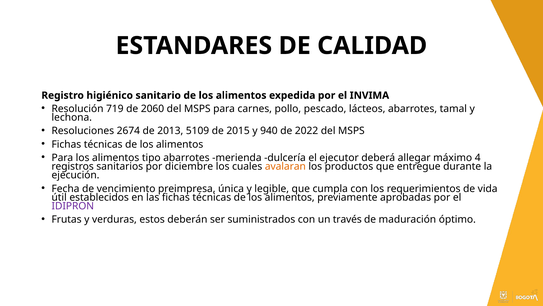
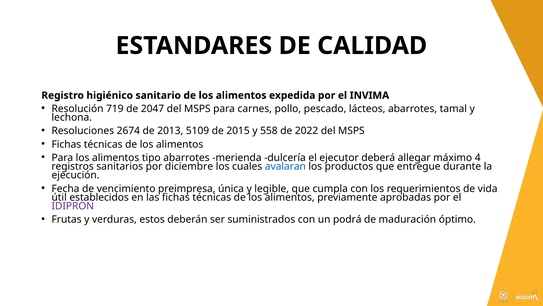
2060: 2060 -> 2047 (152, 109)
940: 940 -> 558 (269, 131)
avalaran colour: orange -> blue (285, 166)
través: través -> podrá (347, 219)
